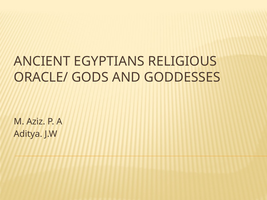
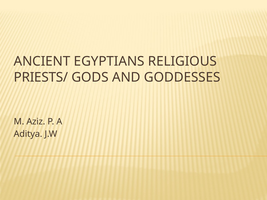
ORACLE/: ORACLE/ -> PRIESTS/ (41, 77)
